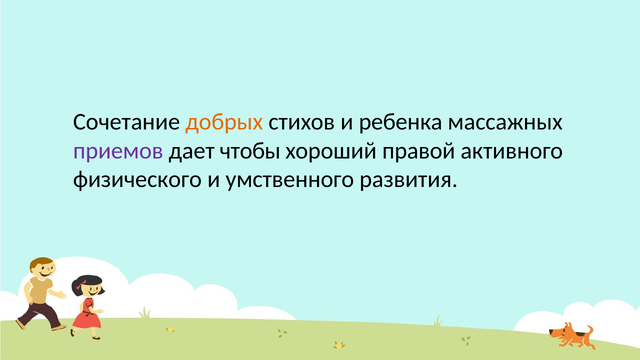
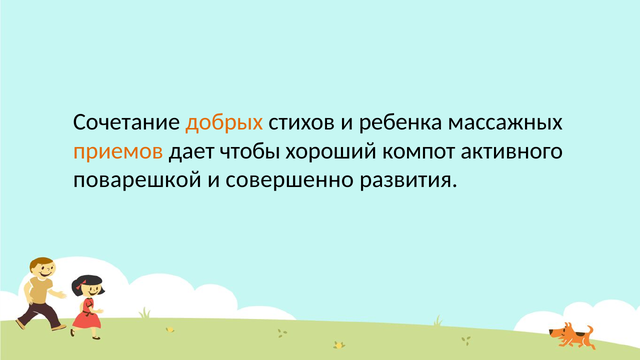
приемов colour: purple -> orange (118, 151)
правой: правой -> компот (419, 151)
физического: физического -> поварешкой (137, 179)
умственного: умственного -> совершенно (290, 179)
